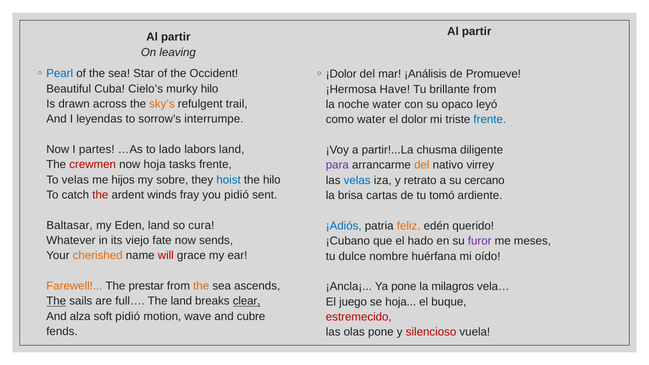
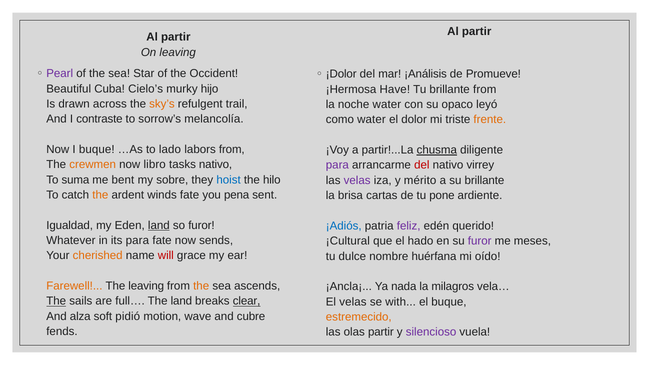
Pearl colour: blue -> purple (60, 74)
murky hilo: hilo -> hijo (210, 89)
leyendas: leyendas -> contraste (99, 119)
interrumpe: interrumpe -> melancolía (214, 119)
frente colour: blue -> orange (490, 120)
I partes: partes -> buque (97, 149)
labors land: land -> from (232, 149)
chusma underline: none -> present (437, 150)
crewmen colour: red -> orange (93, 165)
now hoja: hoja -> libro (155, 165)
tasks frente: frente -> nativo (216, 165)
del colour: orange -> red (422, 165)
To velas: velas -> suma (75, 180)
hijos: hijos -> bent (123, 180)
velas colour: blue -> purple (357, 180)
retrato: retrato -> mérito (420, 180)
su cercano: cercano -> brillante (484, 180)
the colour: red -> orange (100, 195)
winds fray: fray -> fate (190, 195)
you pidió: pidió -> pena (237, 195)
tomó: tomó -> pone (442, 196)
Baltasar: Baltasar -> Igualdad (70, 225)
land underline: none -> present (159, 225)
so cura: cura -> furor (201, 225)
feliz colour: orange -> purple (409, 226)
its viejo: viejo -> para (137, 241)
¡Cubano: ¡Cubano -> ¡Cultural (348, 241)
The prestar: prestar -> leaving (146, 286)
Ya pone: pone -> nada (404, 287)
El juego: juego -> velas (353, 302)
se hoja: hoja -> with (401, 302)
estremecido colour: red -> orange (359, 317)
olas pone: pone -> partir (381, 332)
silencioso colour: red -> purple (431, 332)
